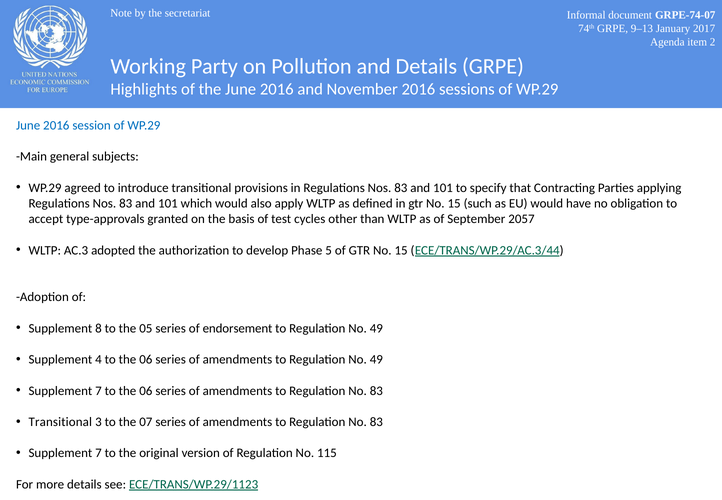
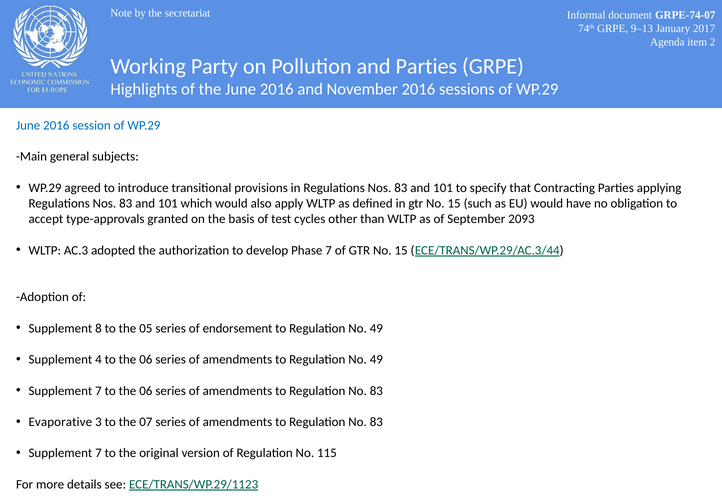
and Details: Details -> Parties (426, 66)
2057: 2057 -> 2093 (521, 219)
Phase 5: 5 -> 7 (329, 250)
Transitional: Transitional -> Evaporative (60, 422)
